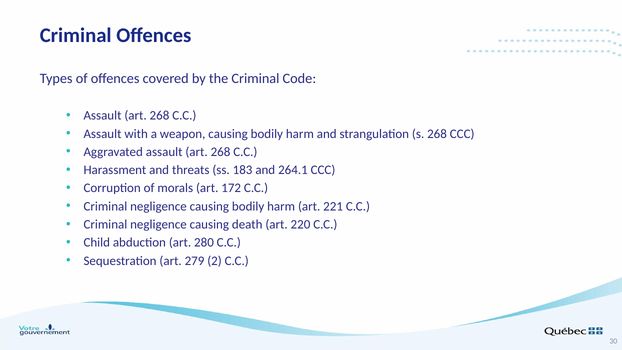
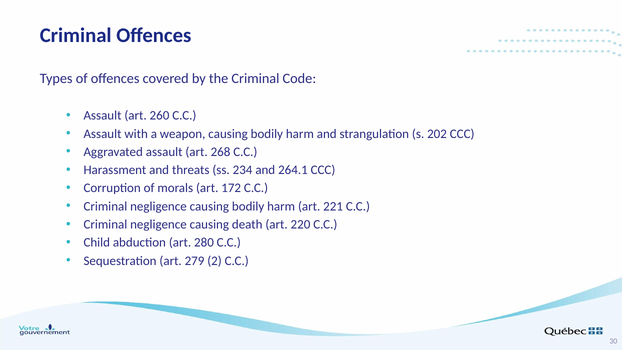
268: 268 -> 260 (159, 116)
s 268: 268 -> 202 (437, 134)
183: 183 -> 234 (243, 170)
